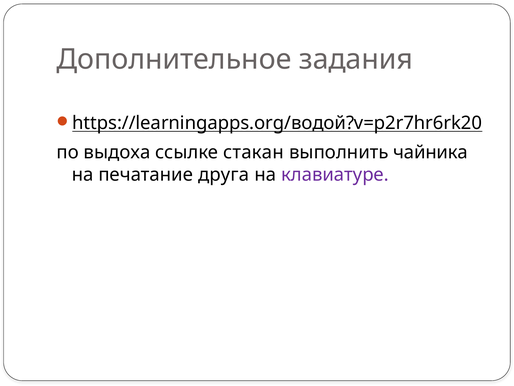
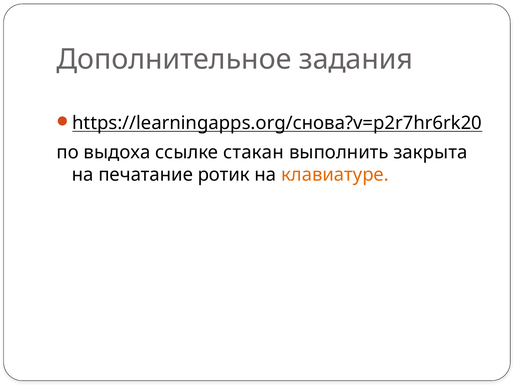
https://learningapps.org/водой?v=p2r7hr6rk20: https://learningapps.org/водой?v=p2r7hr6rk20 -> https://learningapps.org/снова?v=p2r7hr6rk20 (277, 123)
чайника: чайника -> закрыта (430, 152)
друга: друга -> ротик (224, 175)
клавиатуре colour: purple -> orange (335, 175)
